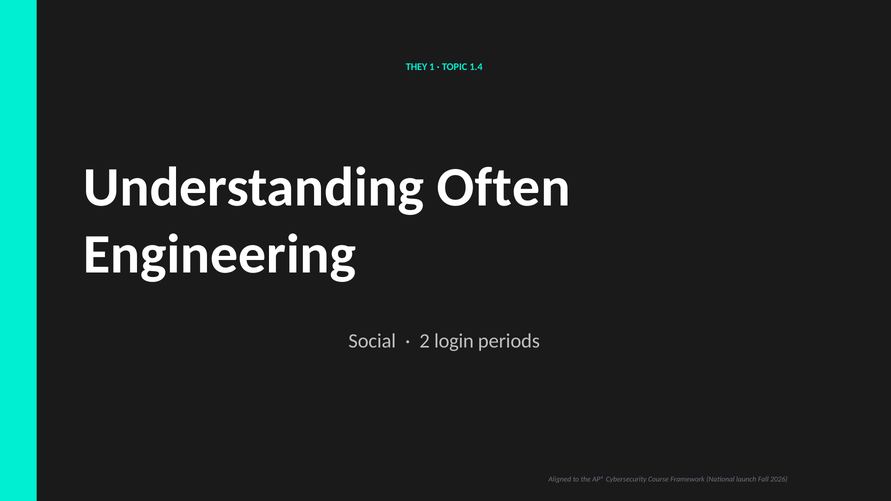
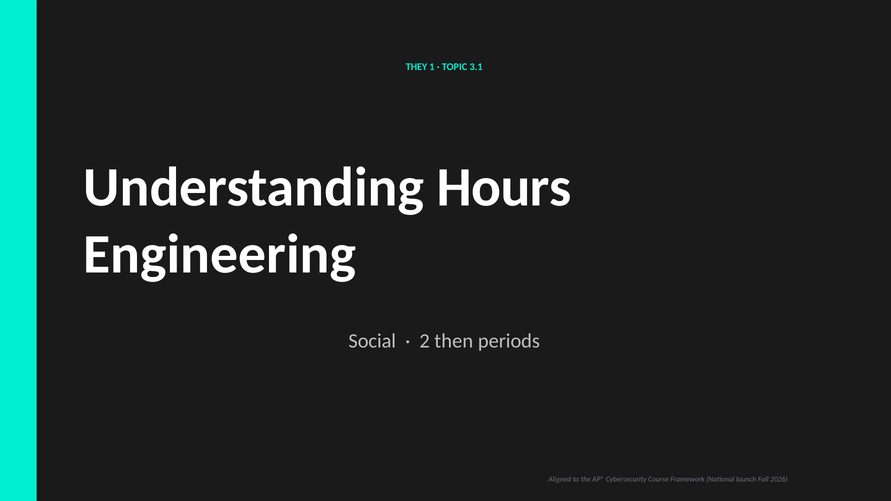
1.4: 1.4 -> 3.1 (476, 67)
Often: Often -> Hours (504, 188)
login: login -> then (454, 341)
